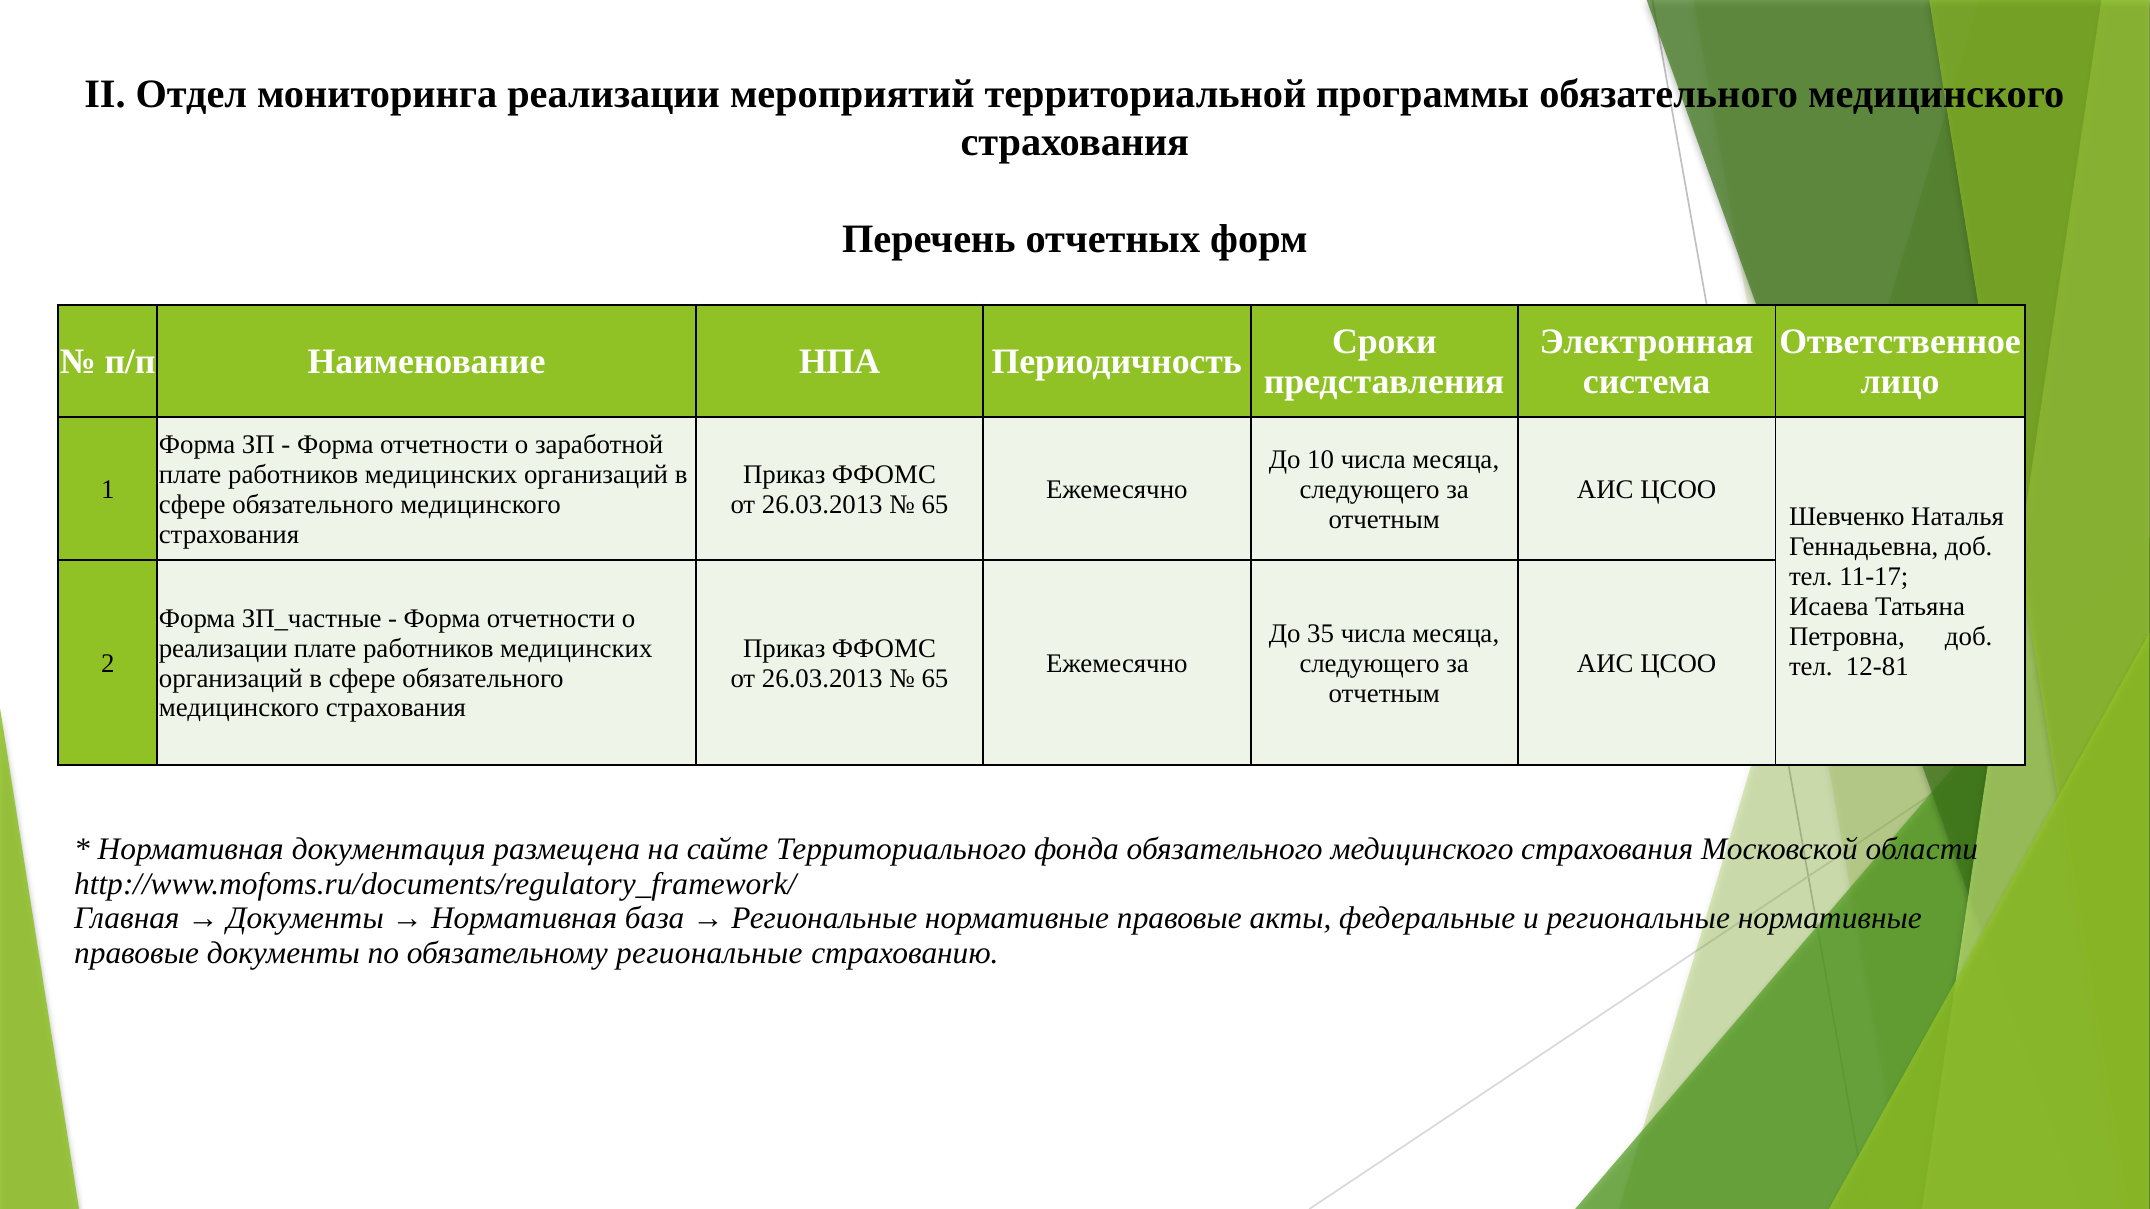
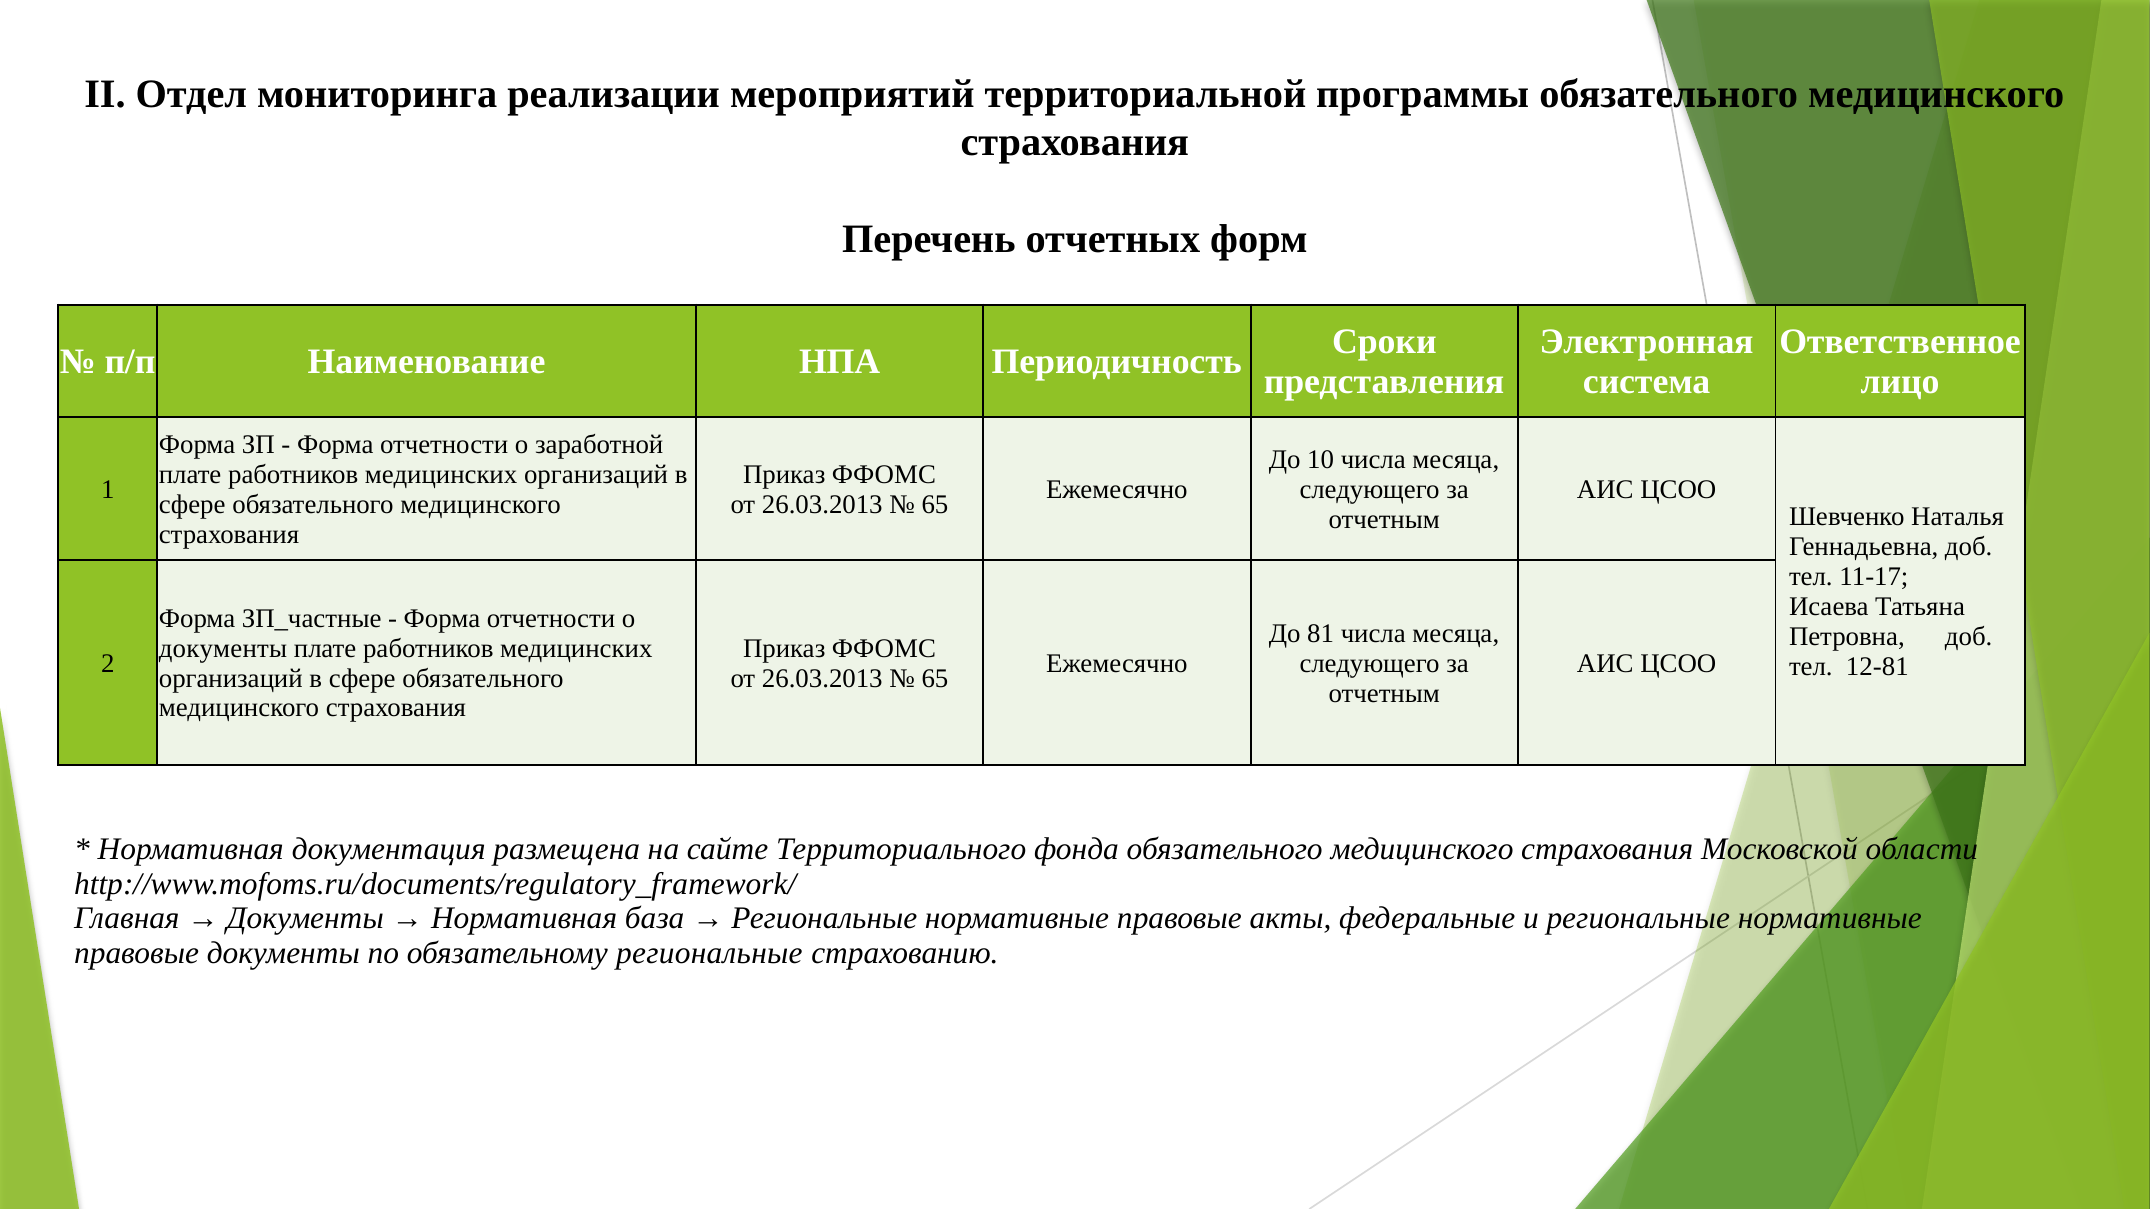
35: 35 -> 81 (1321, 634)
реализации: реализации -> документы (223, 649)
